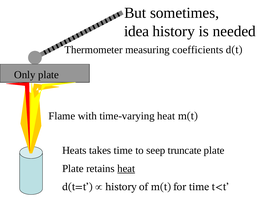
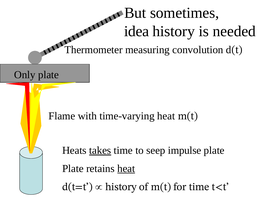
coefficients: coefficients -> convolution (198, 50)
takes underline: none -> present (100, 151)
truncate: truncate -> impulse (185, 151)
